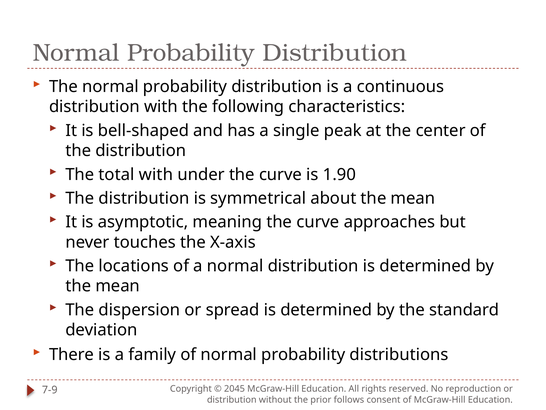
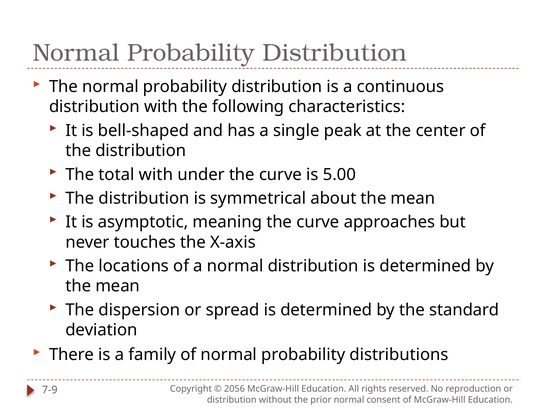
1.90: 1.90 -> 5.00 (339, 174)
2045: 2045 -> 2056 (234, 388)
prior follows: follows -> normal (349, 399)
